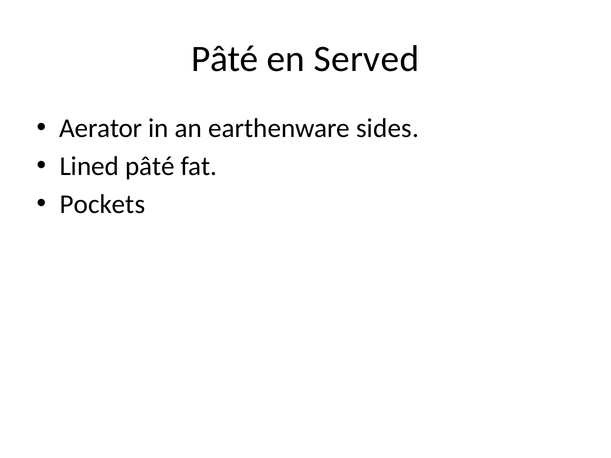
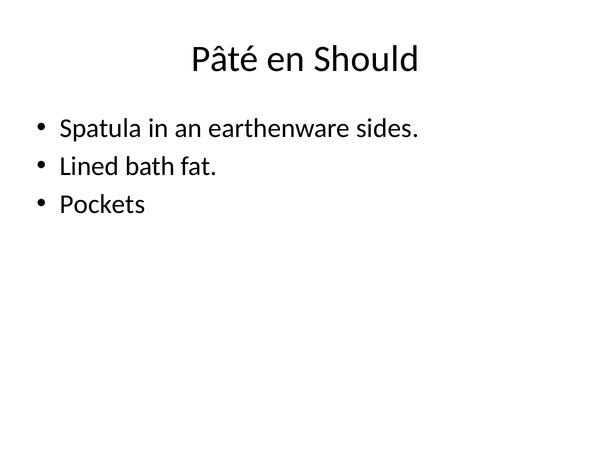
Served: Served -> Should (366, 59)
Aerator: Aerator -> Spatula (101, 128)
Lined pâté: pâté -> bath (150, 166)
